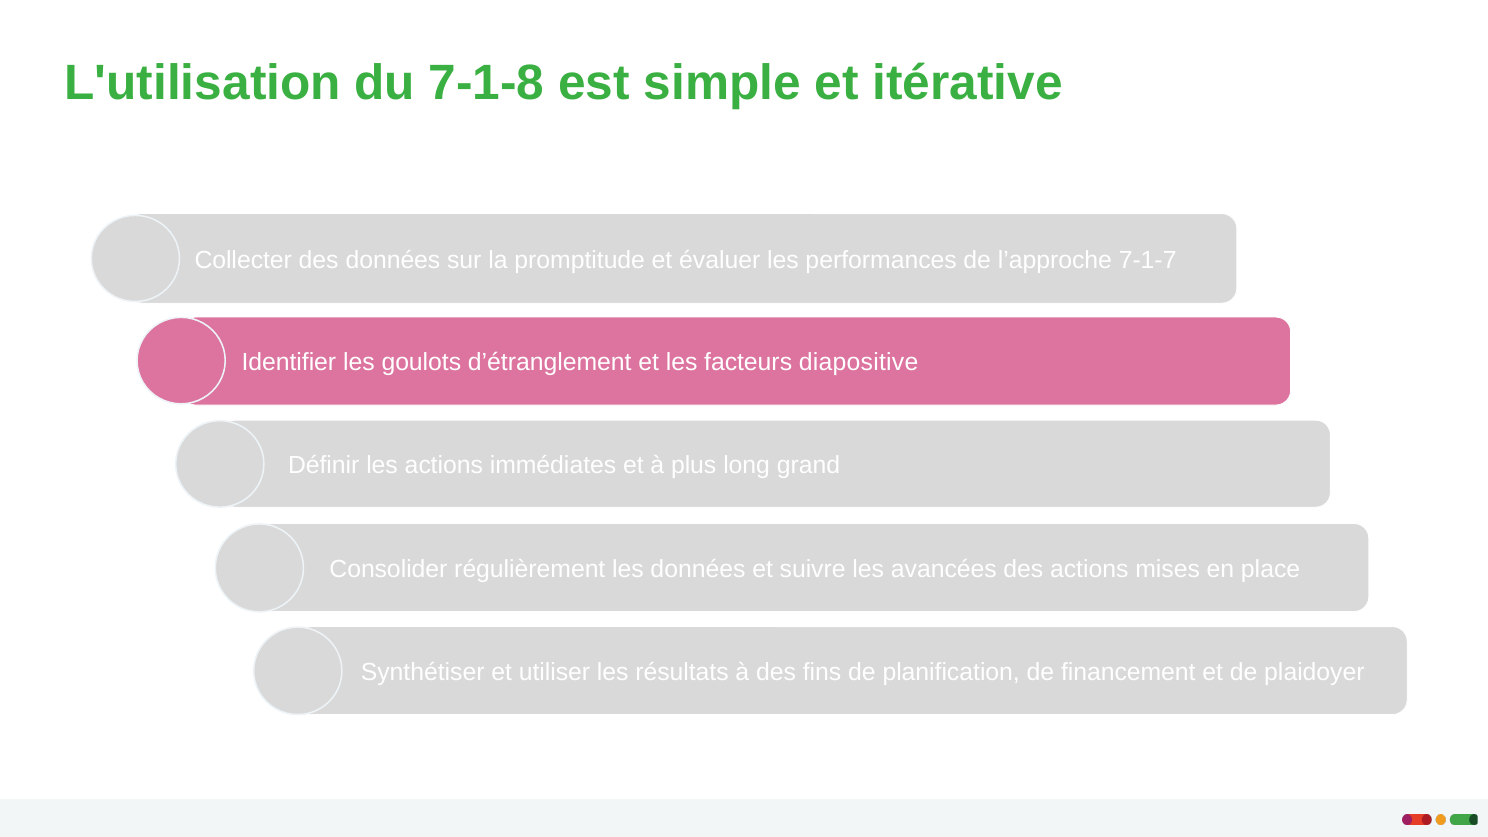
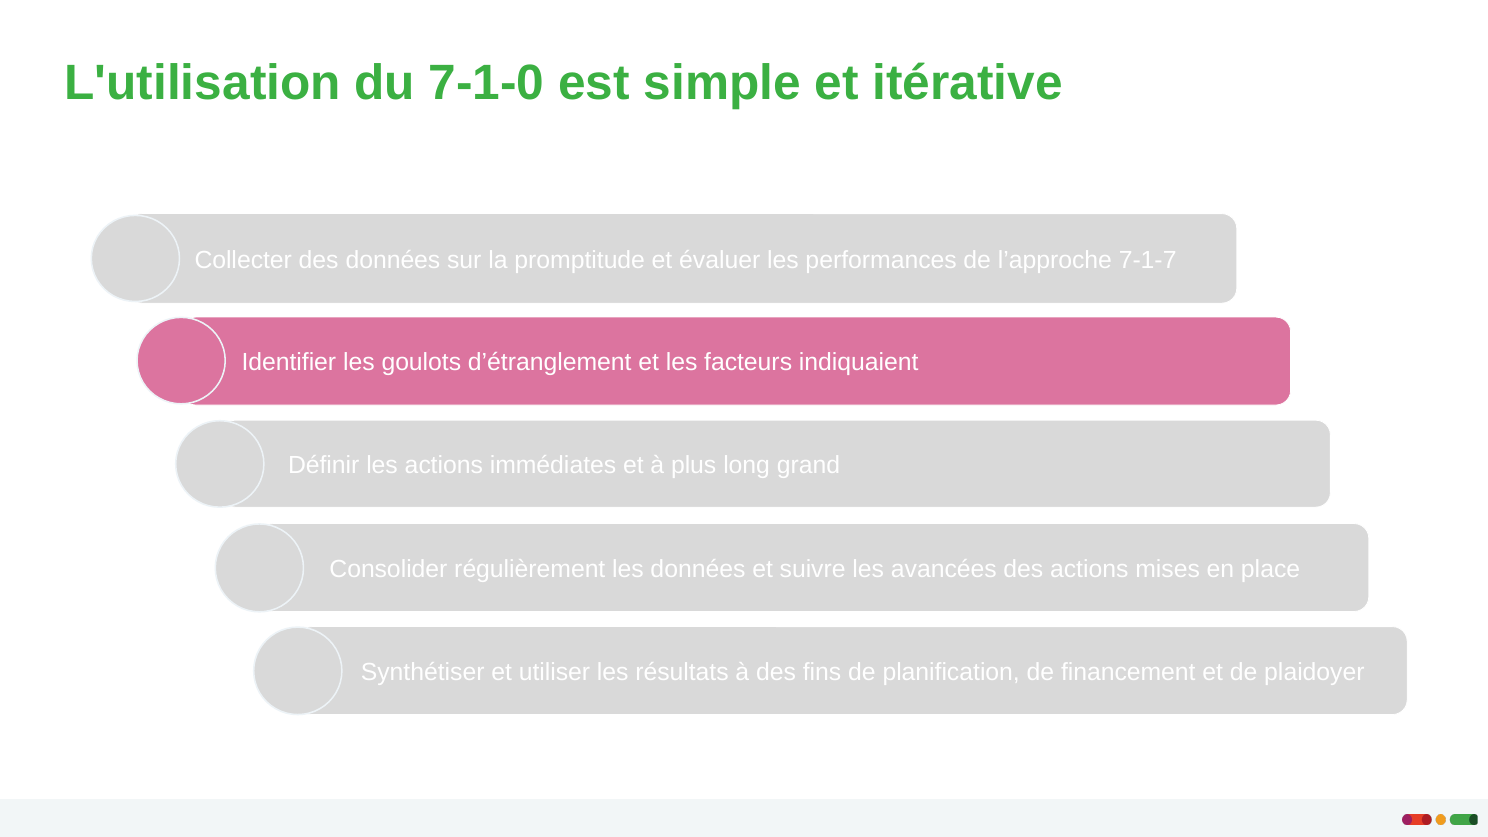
7-1-8: 7-1-8 -> 7-1-0 (487, 83)
diapositive: diapositive -> indiquaient (859, 363)
